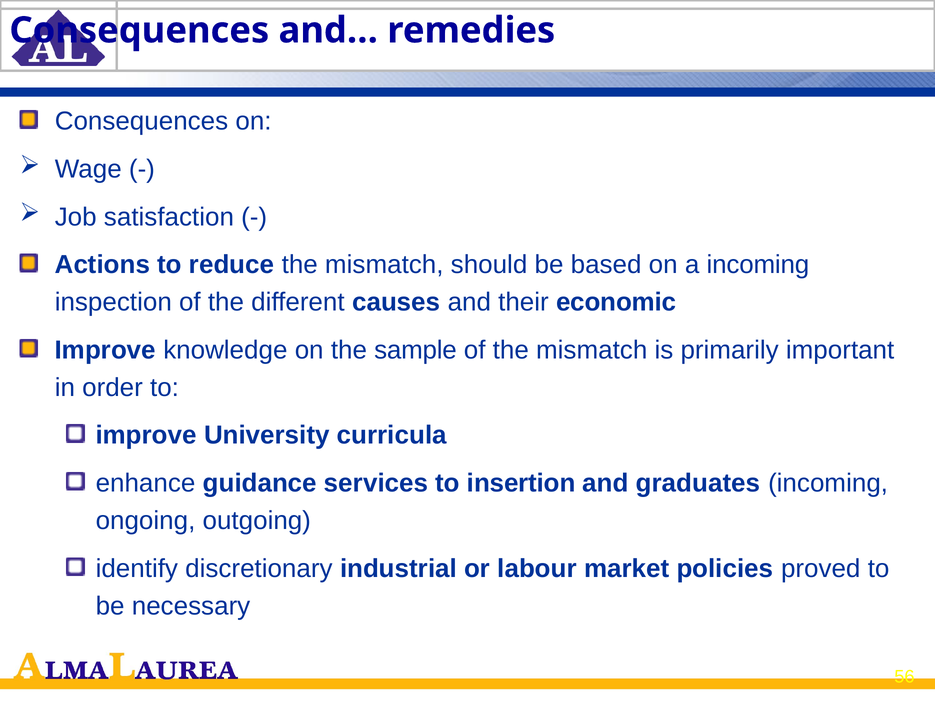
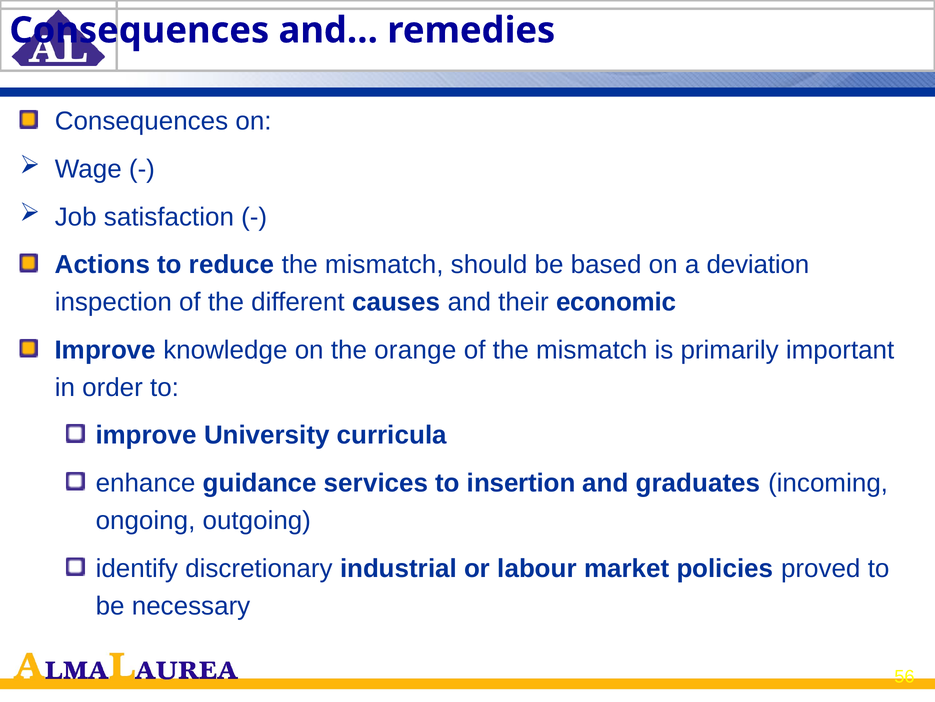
a incoming: incoming -> deviation (758, 265)
sample: sample -> orange (415, 350)
